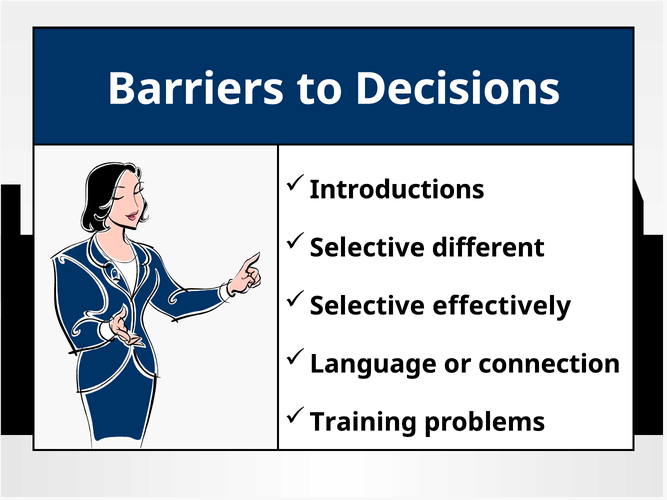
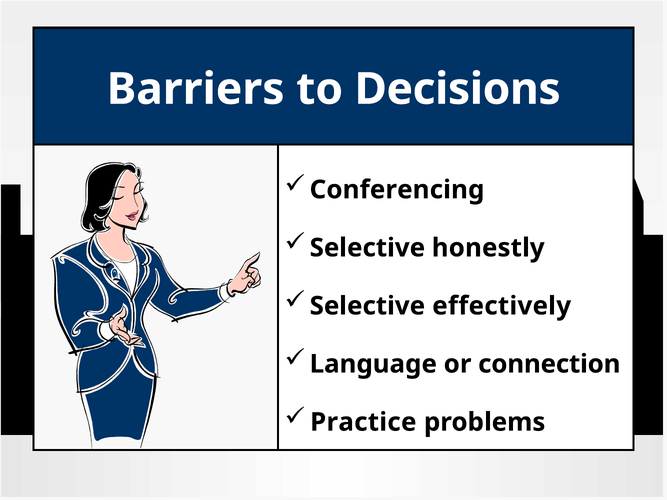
Introductions: Introductions -> Conferencing (397, 190)
different: different -> honestly (488, 248)
Training: Training -> Practice (363, 422)
